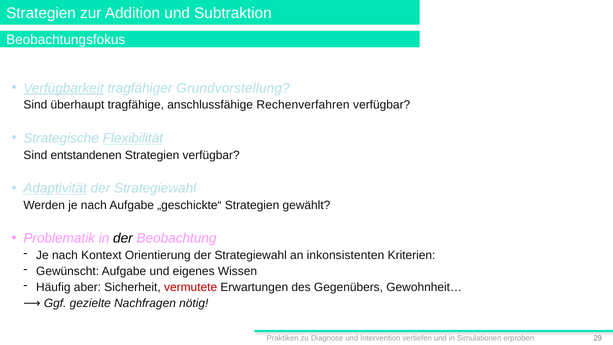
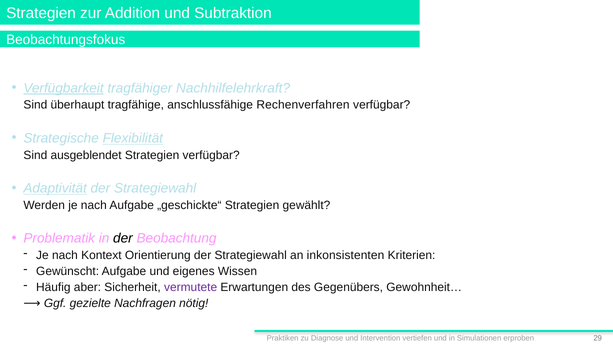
Grundvorstellung: Grundvorstellung -> Nachhilfelehrkraft (233, 88)
entstandenen: entstandenen -> ausgeblendet (86, 155)
vermutete colour: red -> purple (191, 287)
